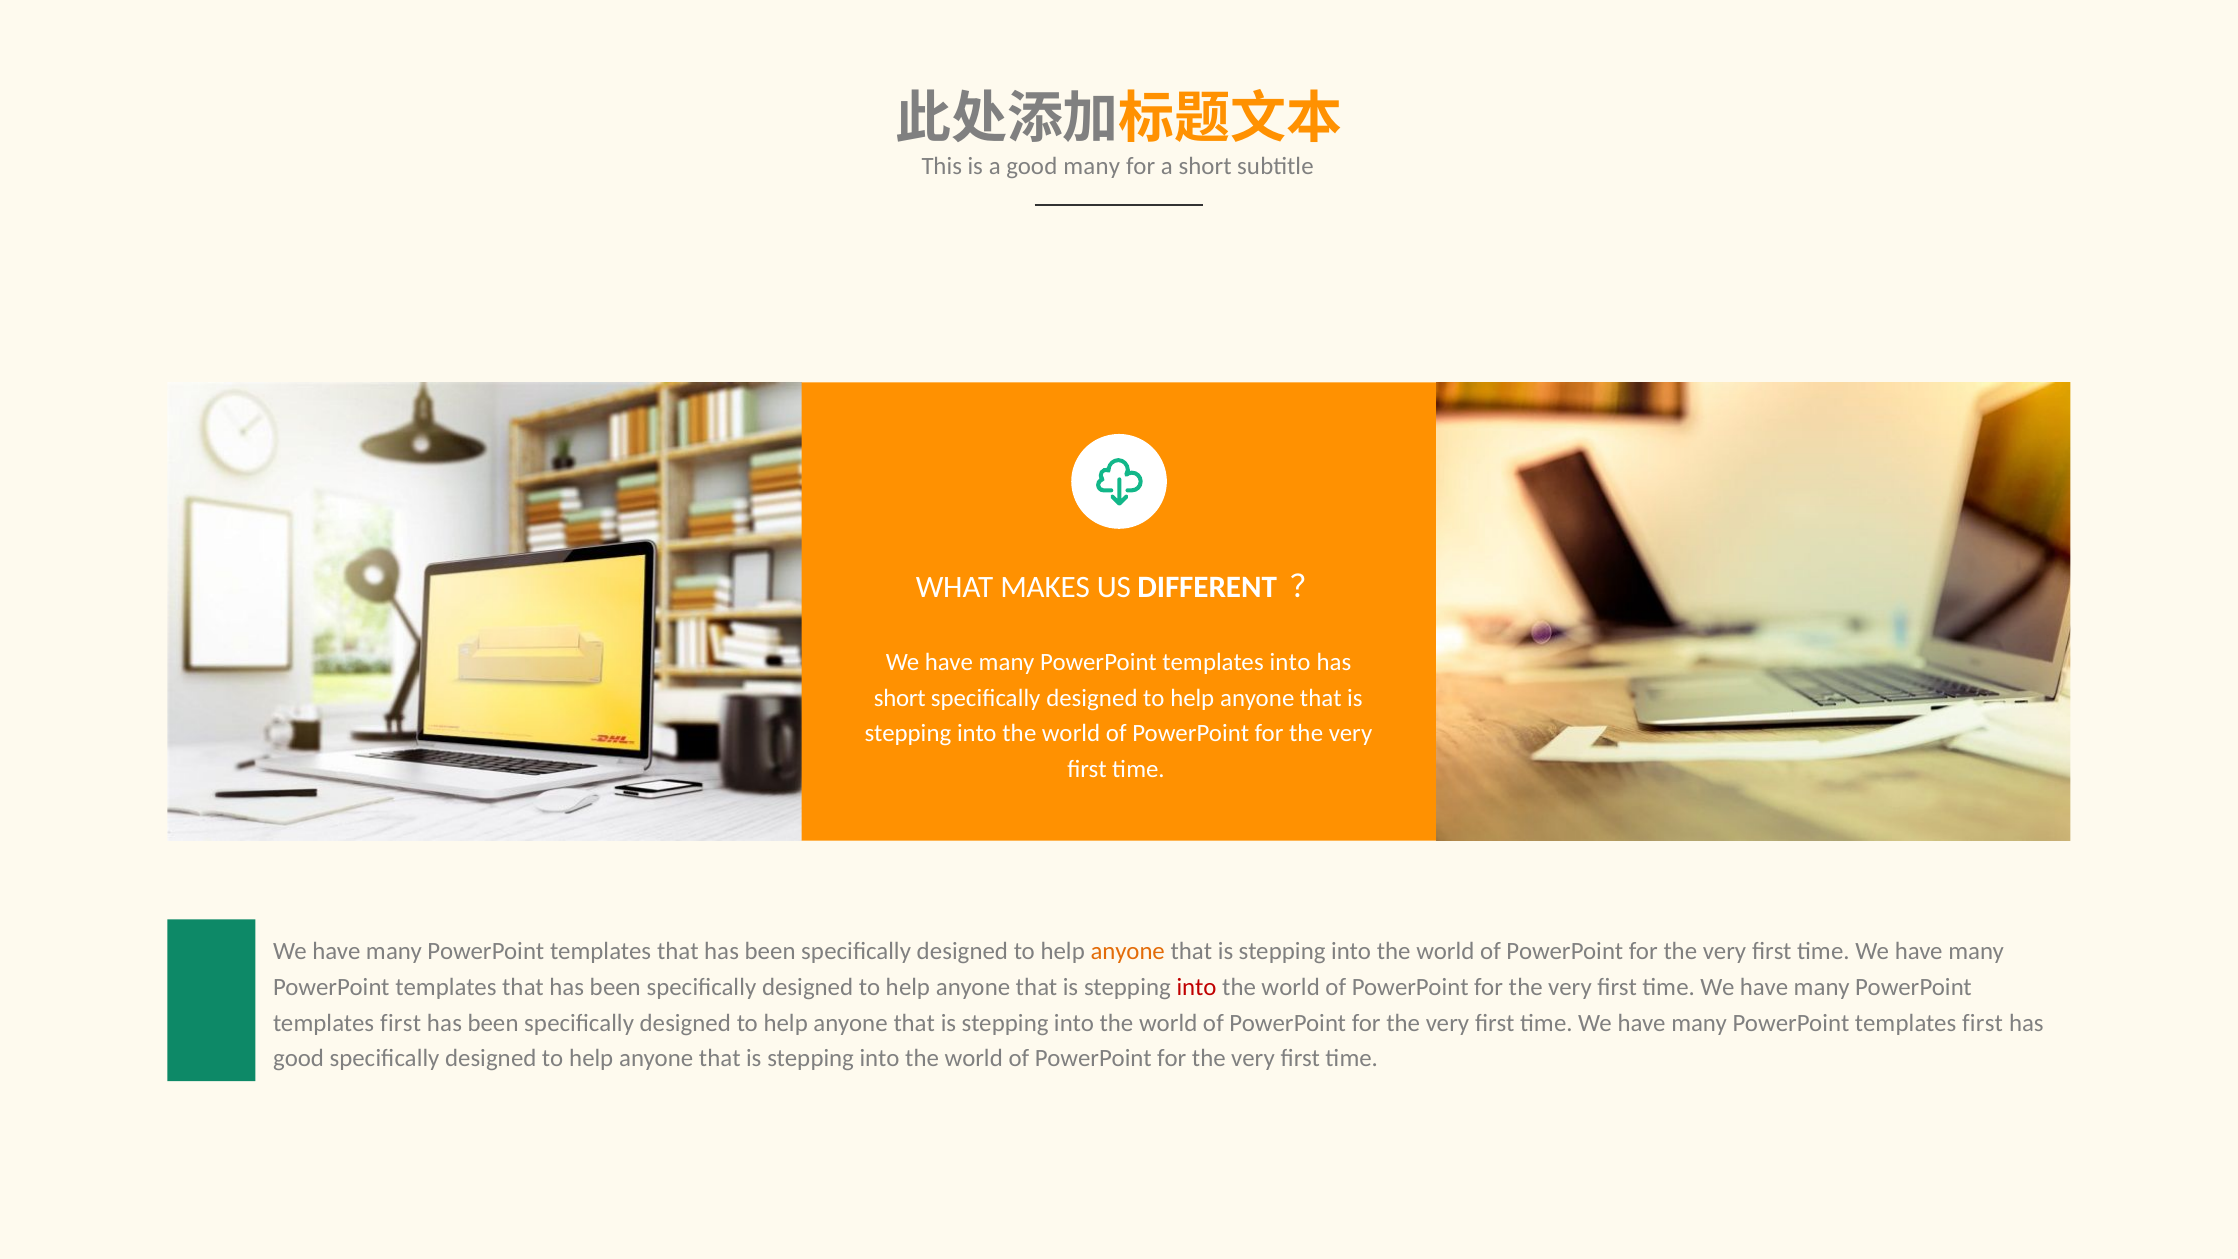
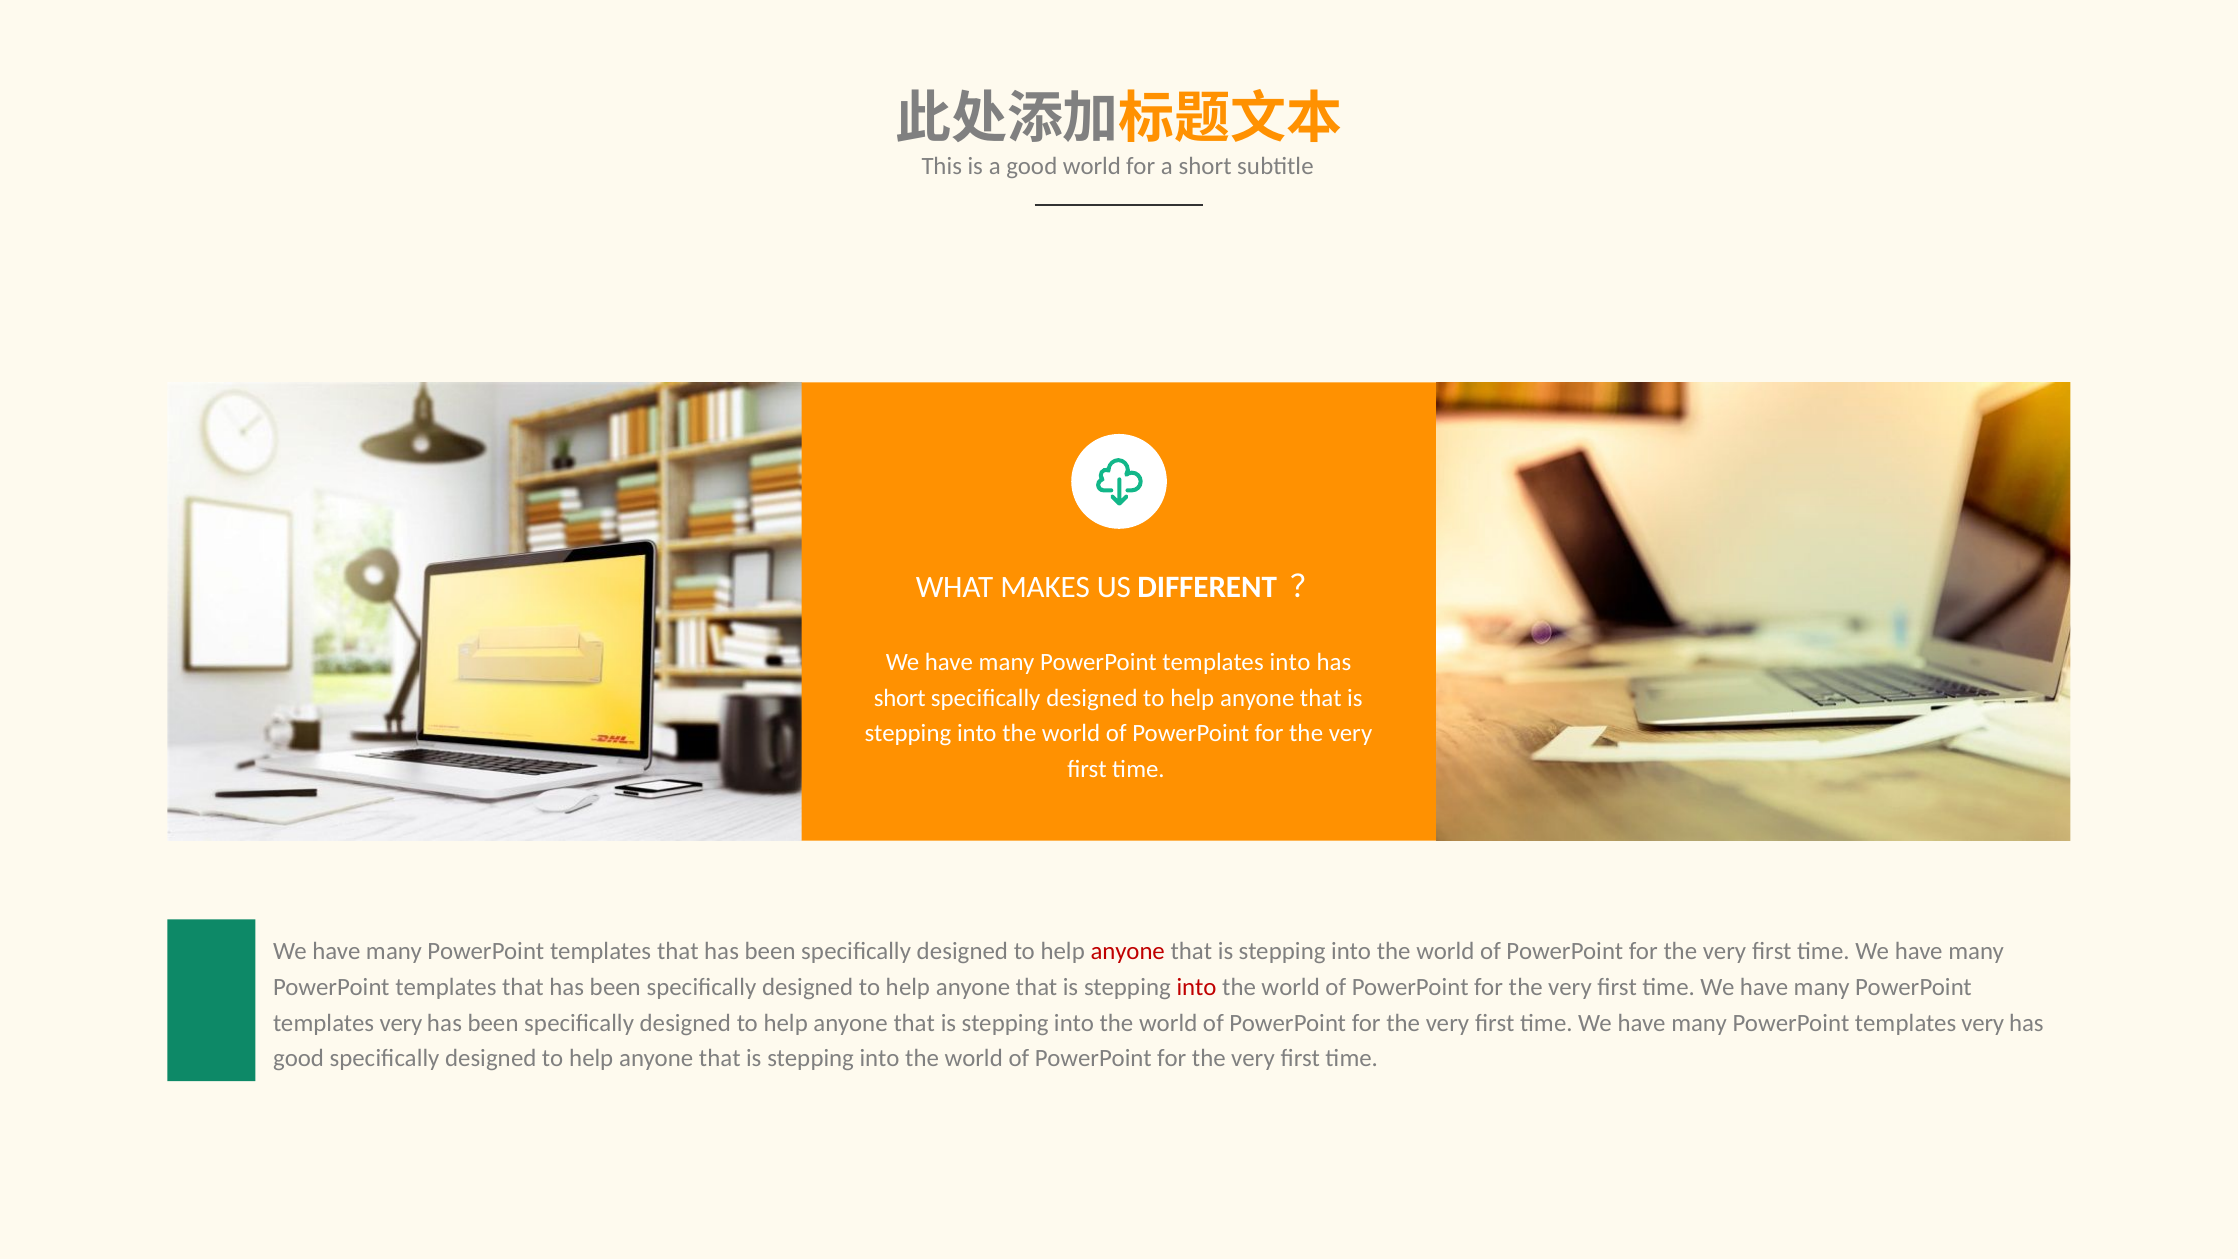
good many: many -> world (1092, 167)
anyone colour: orange -> red (1128, 952)
first: first -> very (401, 1023)
first: first -> very (1983, 1023)
